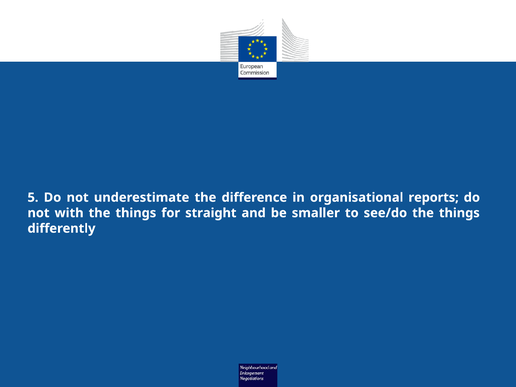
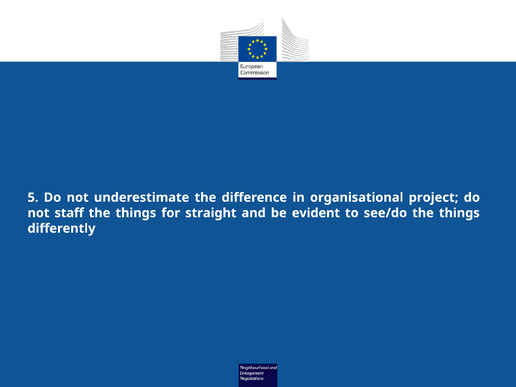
reports: reports -> project (434, 197)
with: with -> staff (69, 213)
smaller: smaller -> evident (316, 213)
